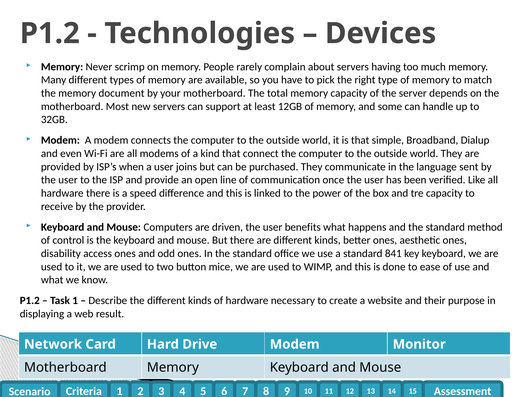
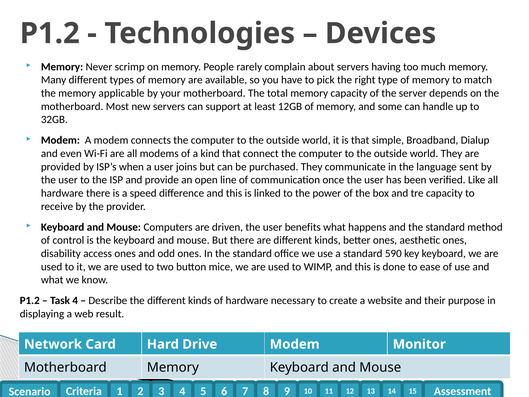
document: document -> applicable (122, 93)
841: 841 -> 590 (393, 253)
Task 1: 1 -> 4 (75, 300)
